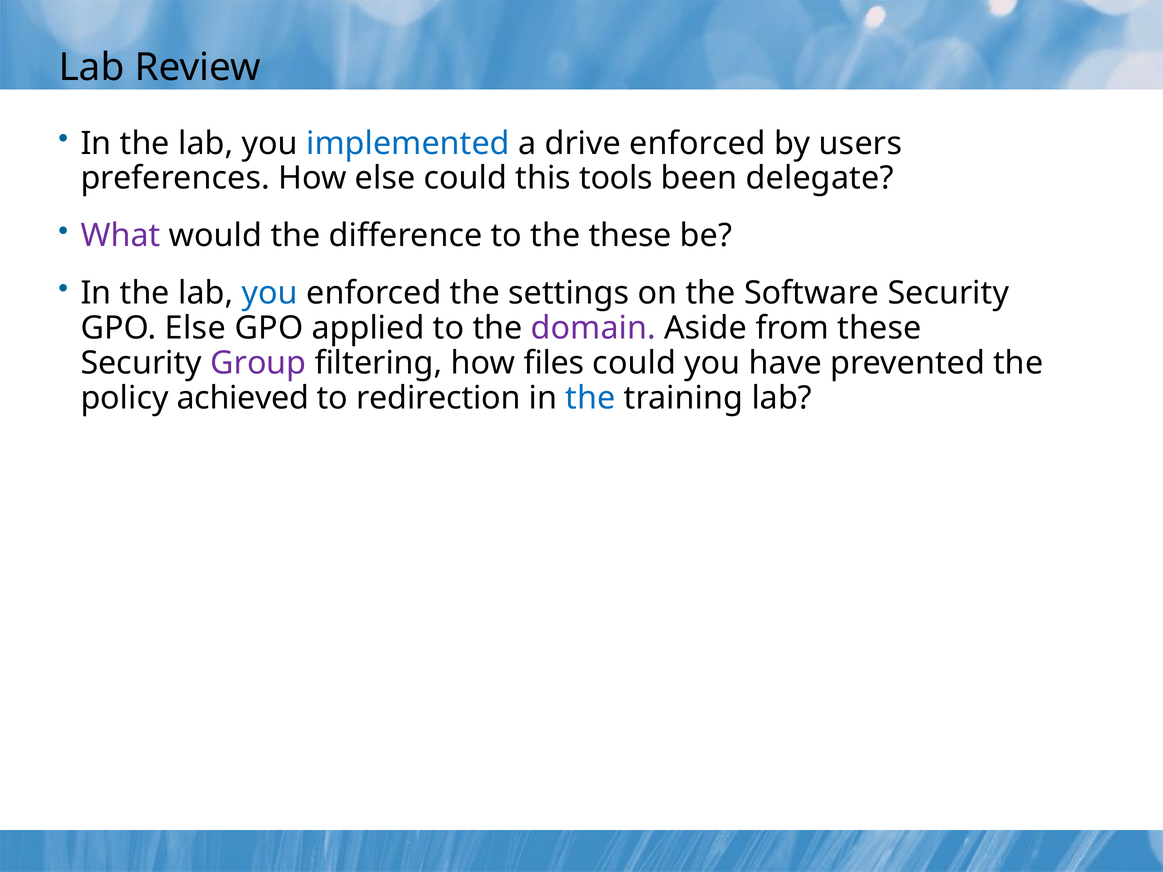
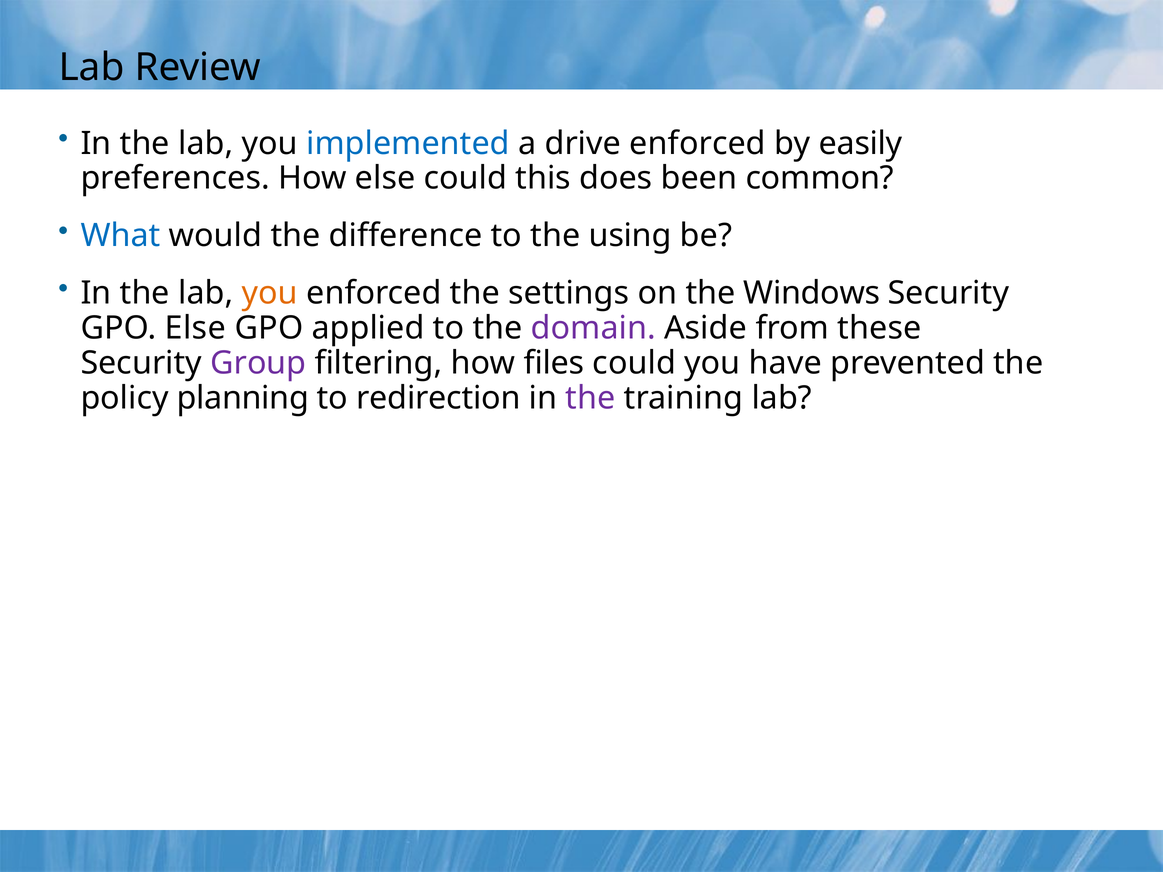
users: users -> easily (861, 143)
tools: tools -> does (616, 178)
delegate: delegate -> common (820, 178)
What colour: purple -> blue (120, 236)
the these: these -> using (630, 236)
you colour: blue -> orange (270, 293)
Software: Software -> Windows (812, 293)
achieved: achieved -> planning (243, 398)
the colour: blue -> purple (590, 398)
